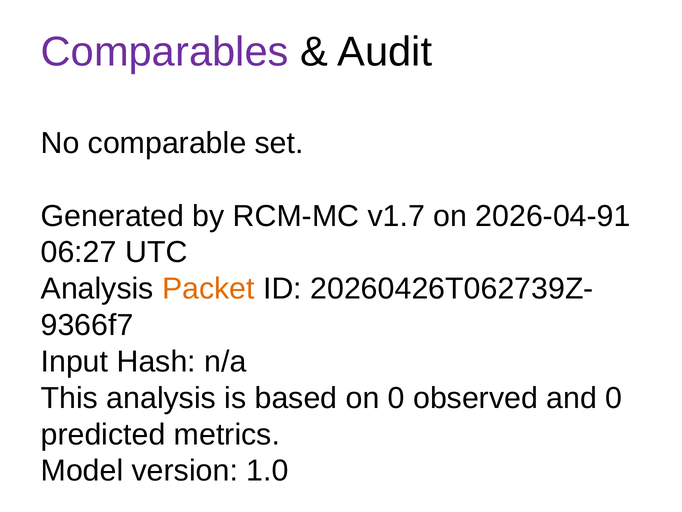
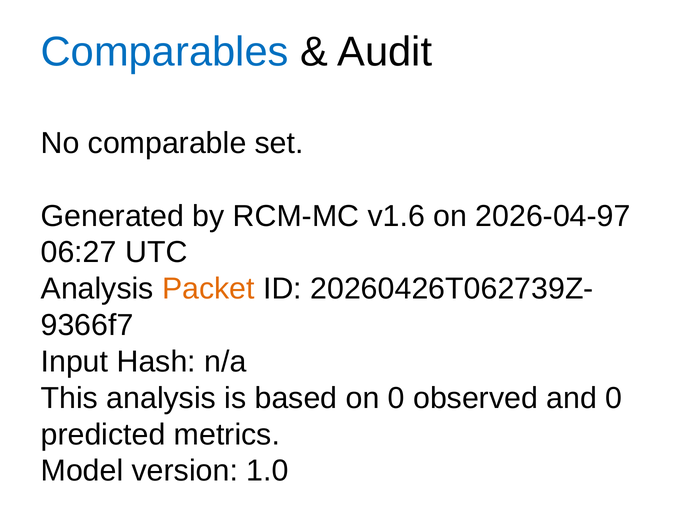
Comparables colour: purple -> blue (165, 52)
v1.7: v1.7 -> v1.6 (396, 216)
2026-04-91: 2026-04-91 -> 2026-04-97 (553, 216)
